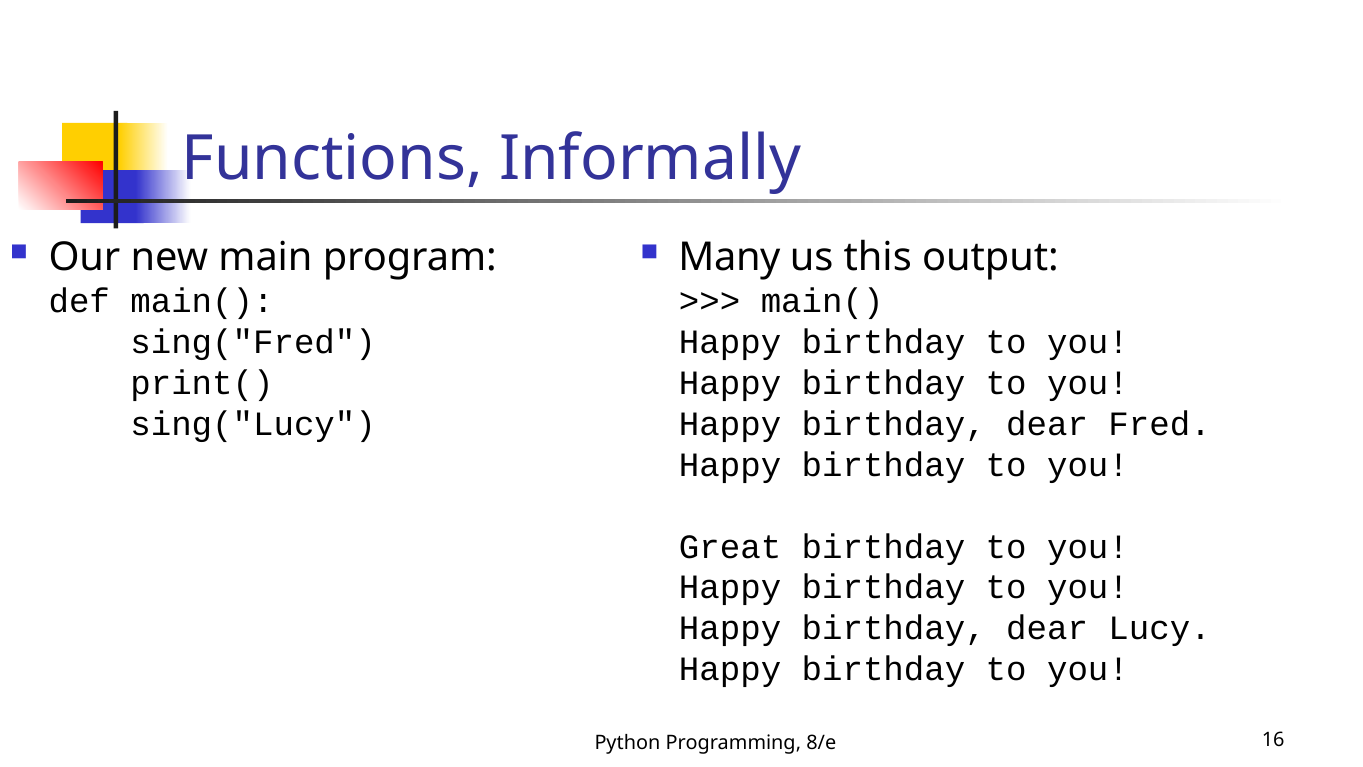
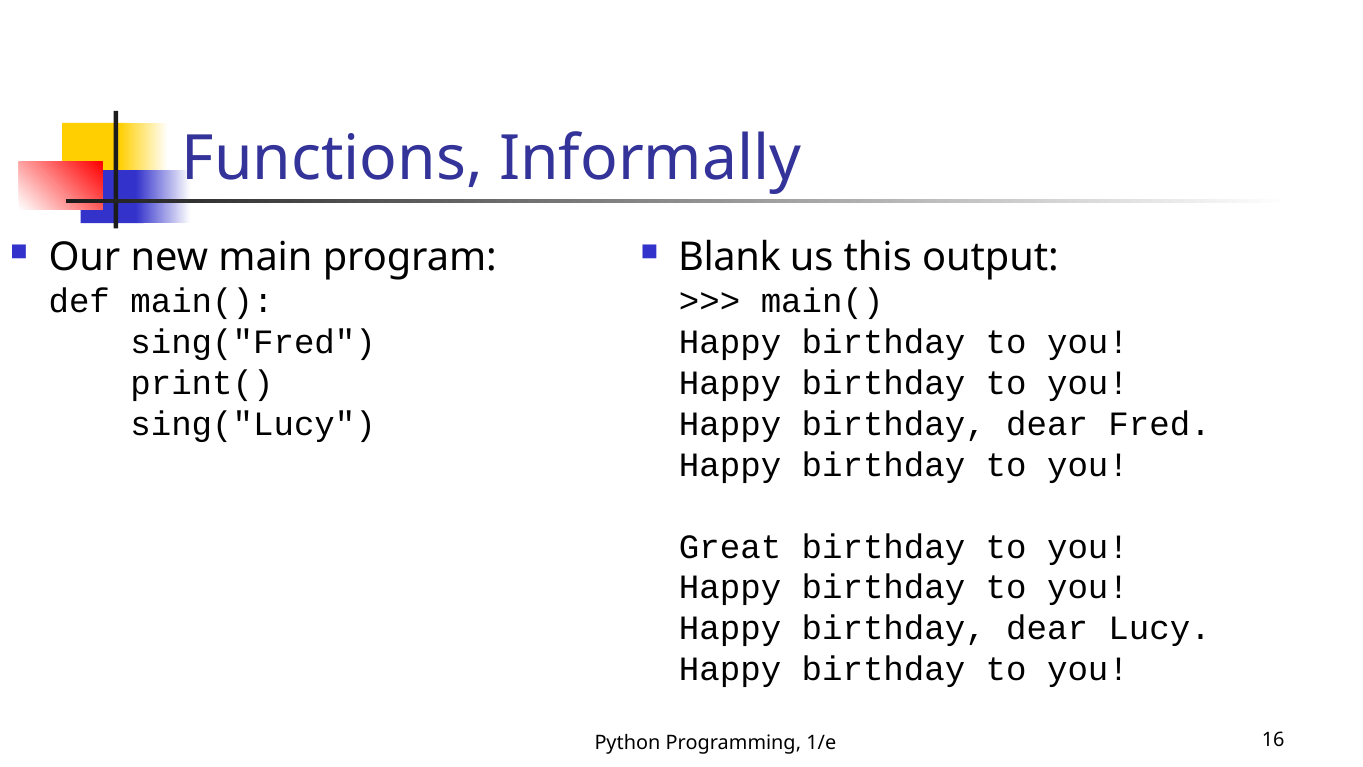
Many: Many -> Blank (729, 257)
8/e: 8/e -> 1/e (821, 742)
